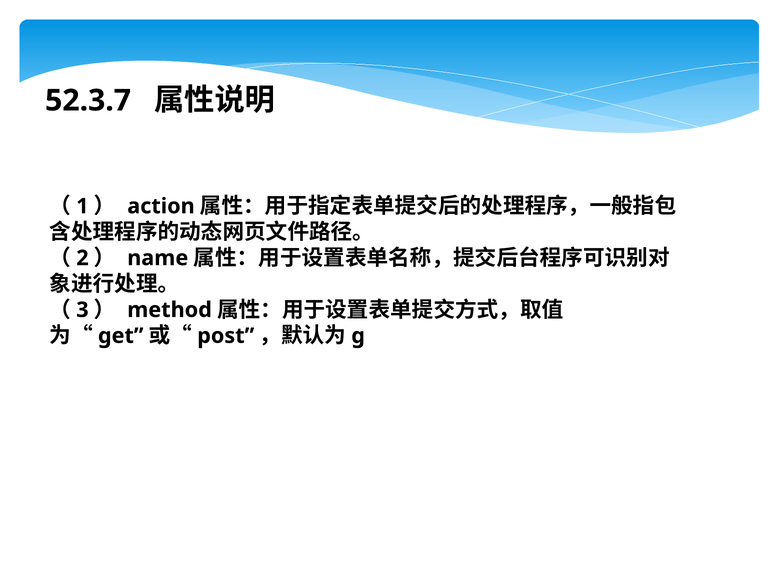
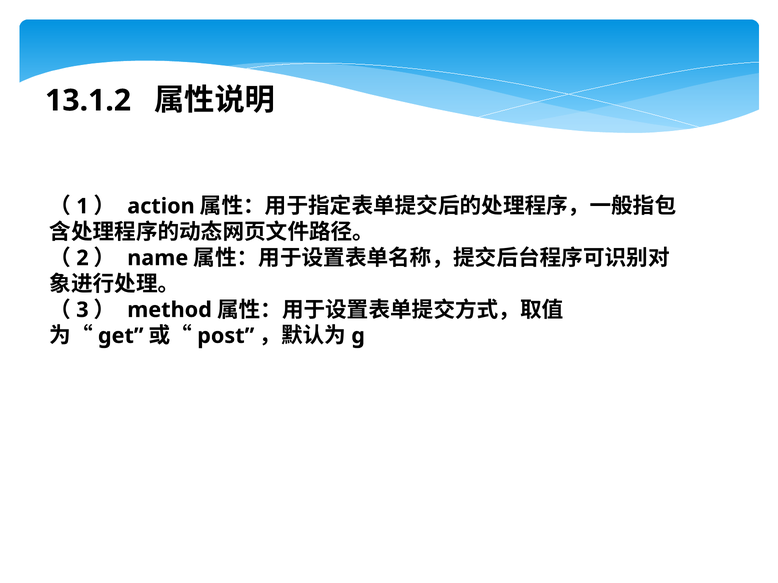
52.3.7: 52.3.7 -> 13.1.2 (88, 101)
